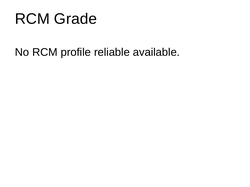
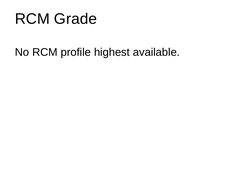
reliable: reliable -> highest (112, 52)
